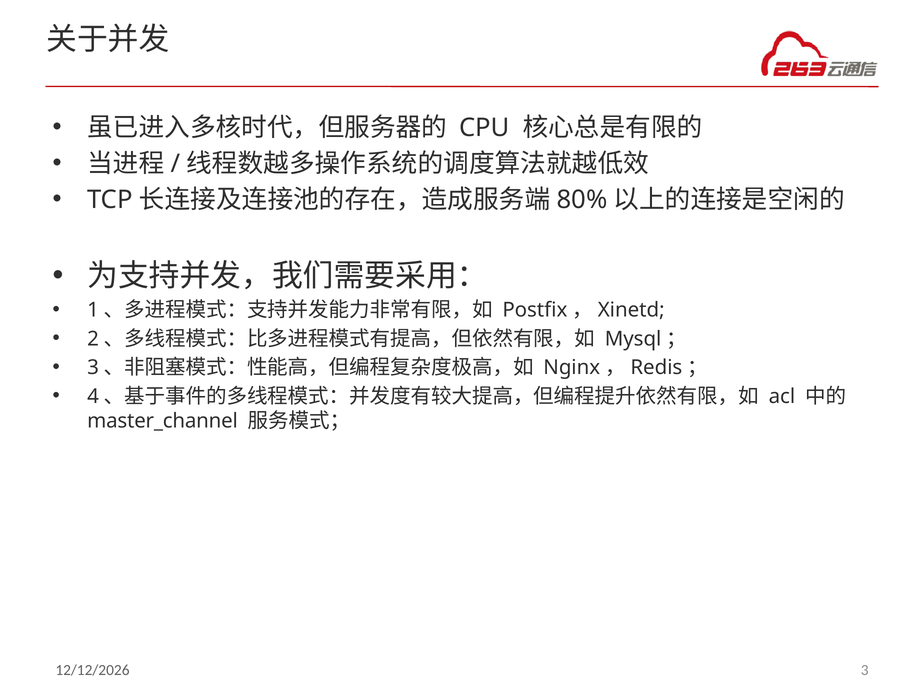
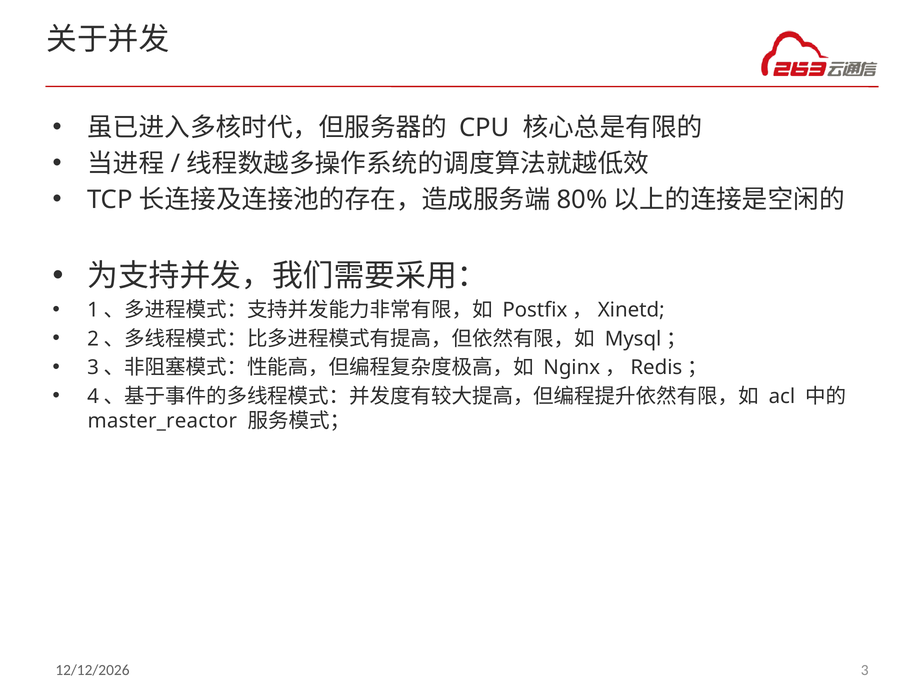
master_channel: master_channel -> master_reactor (162, 421)
